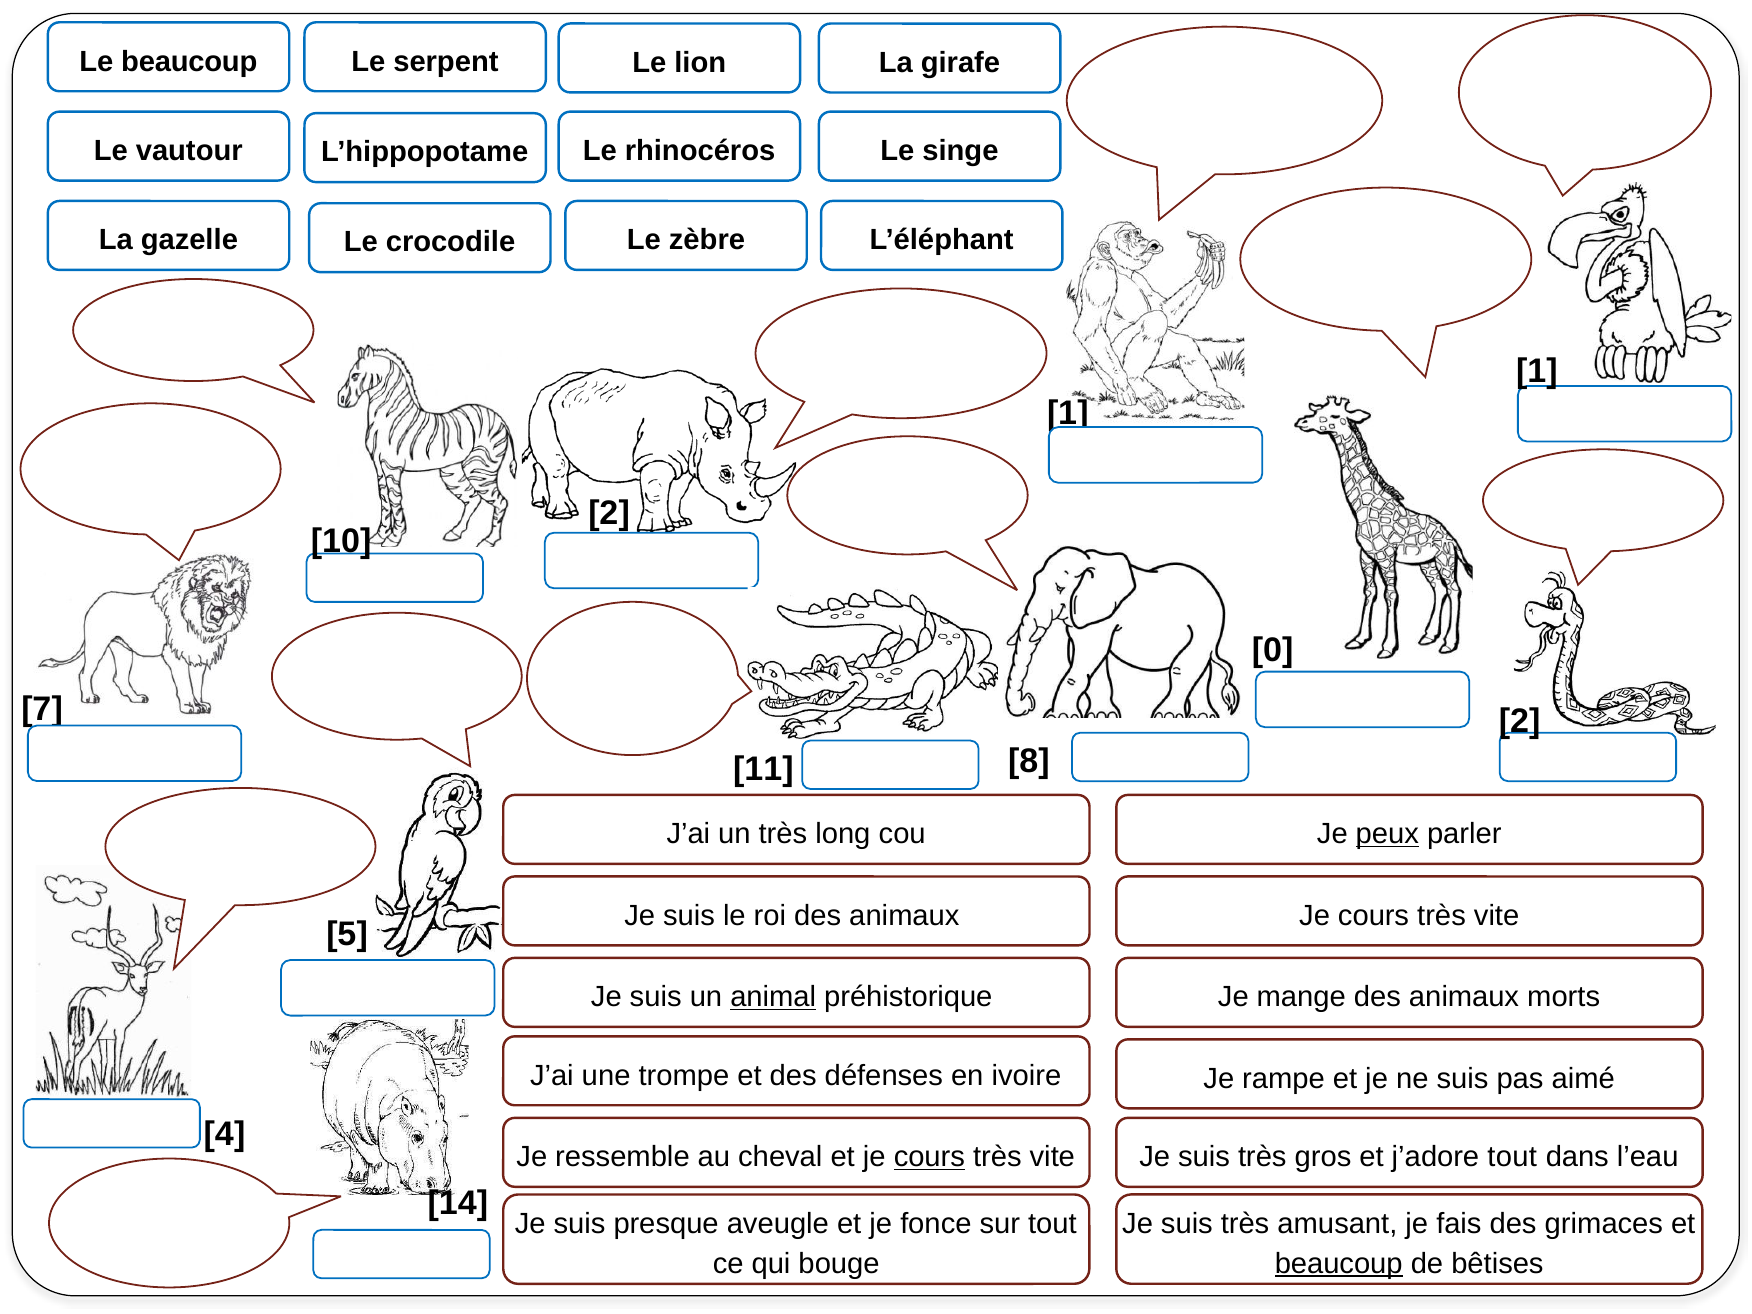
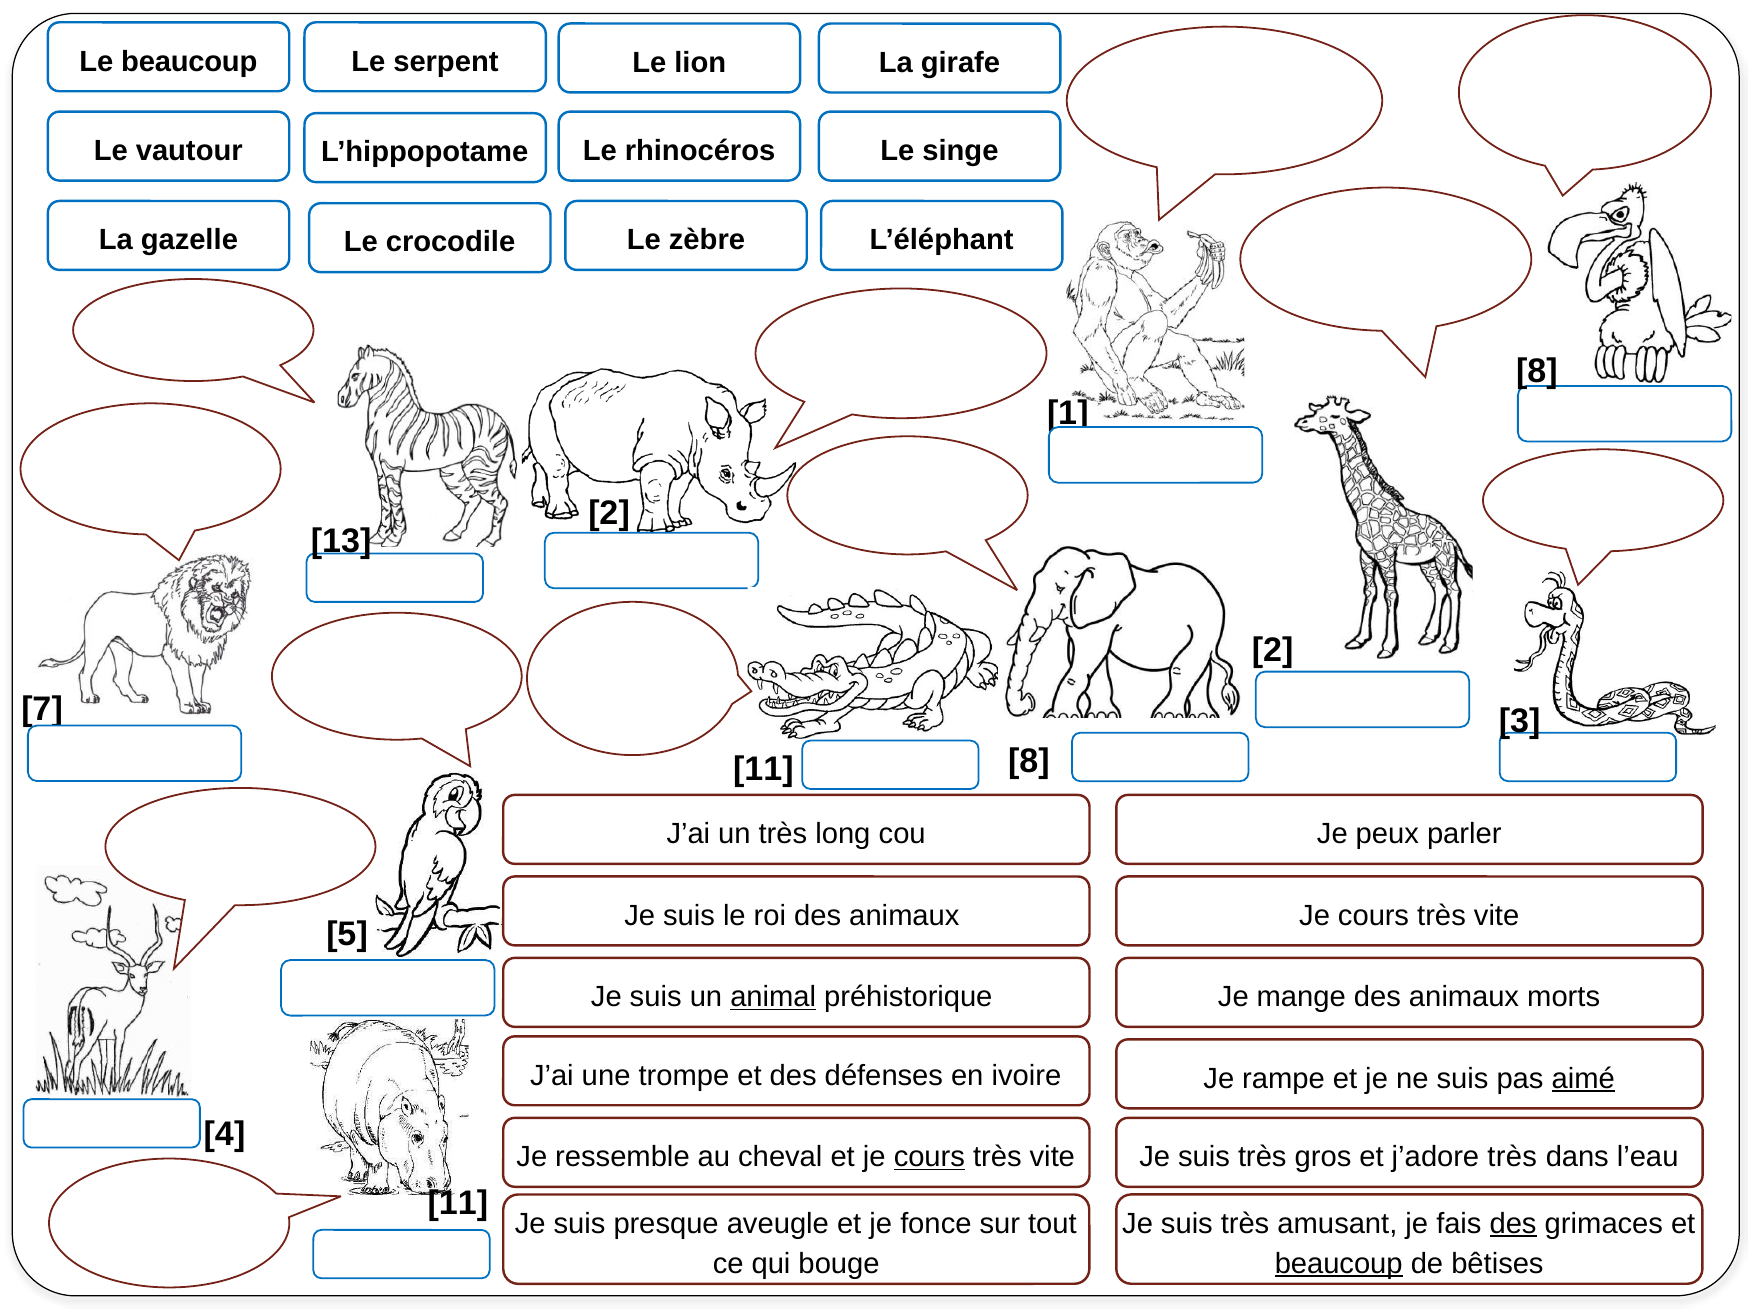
1: 1 -> 8 (1537, 372)
10: 10 -> 13 (341, 542)
0: 0 -> 2 (1273, 650)
7 2: 2 -> 3 (1520, 721)
peux underline: present -> none (1387, 834)
aimé underline: none -> present (1583, 1078)
j’adore tout: tout -> très (1512, 1157)
14: 14 -> 11 (458, 1203)
des underline: none -> present (1513, 1224)
